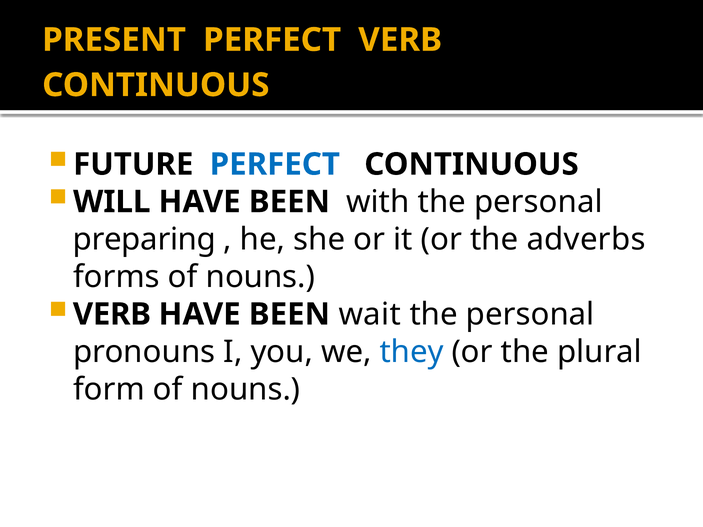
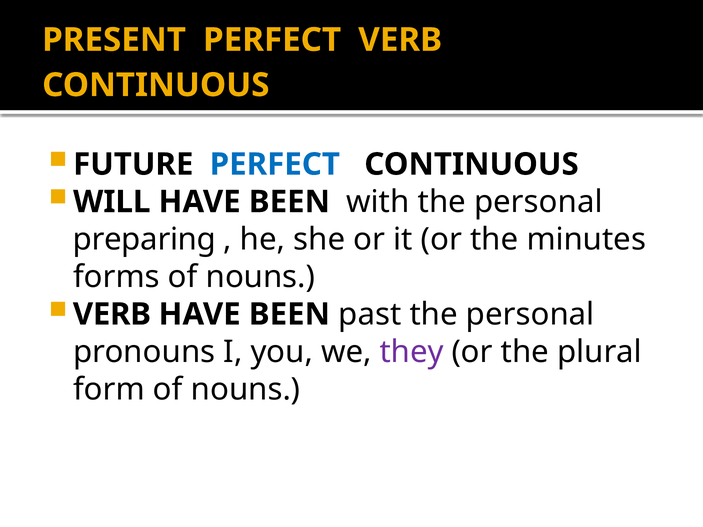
adverbs: adverbs -> minutes (586, 239)
wait: wait -> past (370, 314)
they colour: blue -> purple (412, 352)
